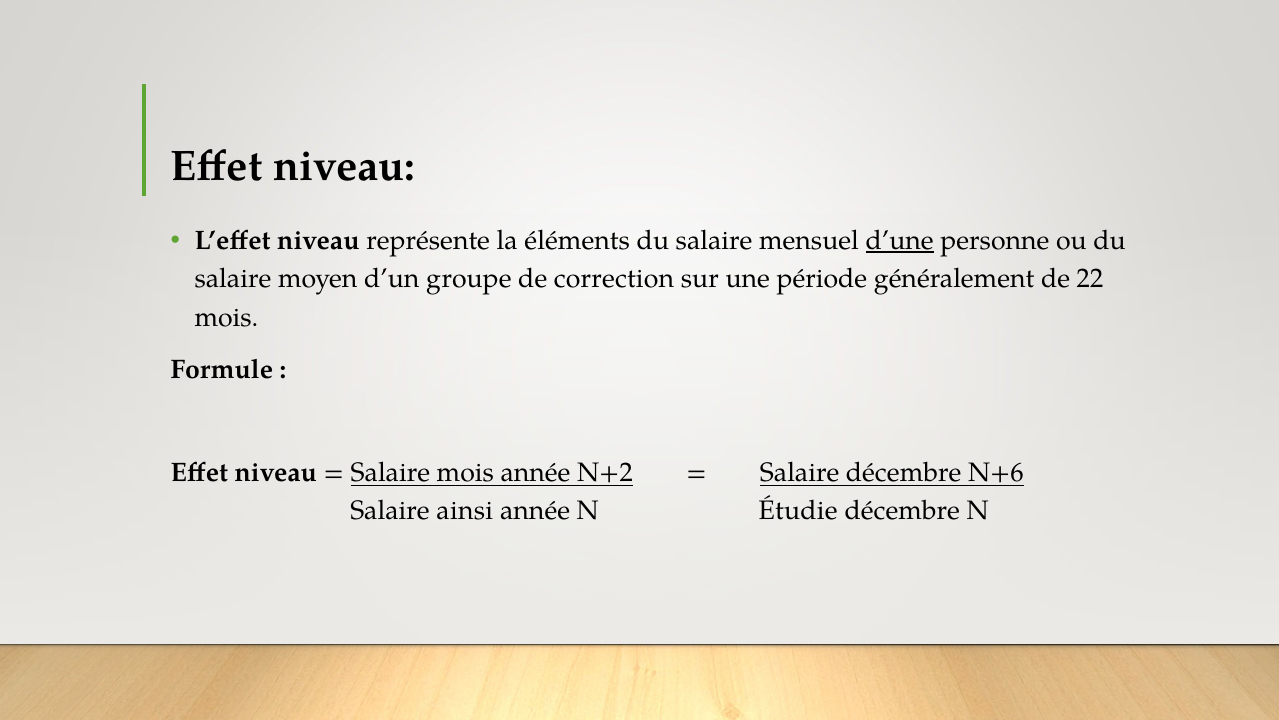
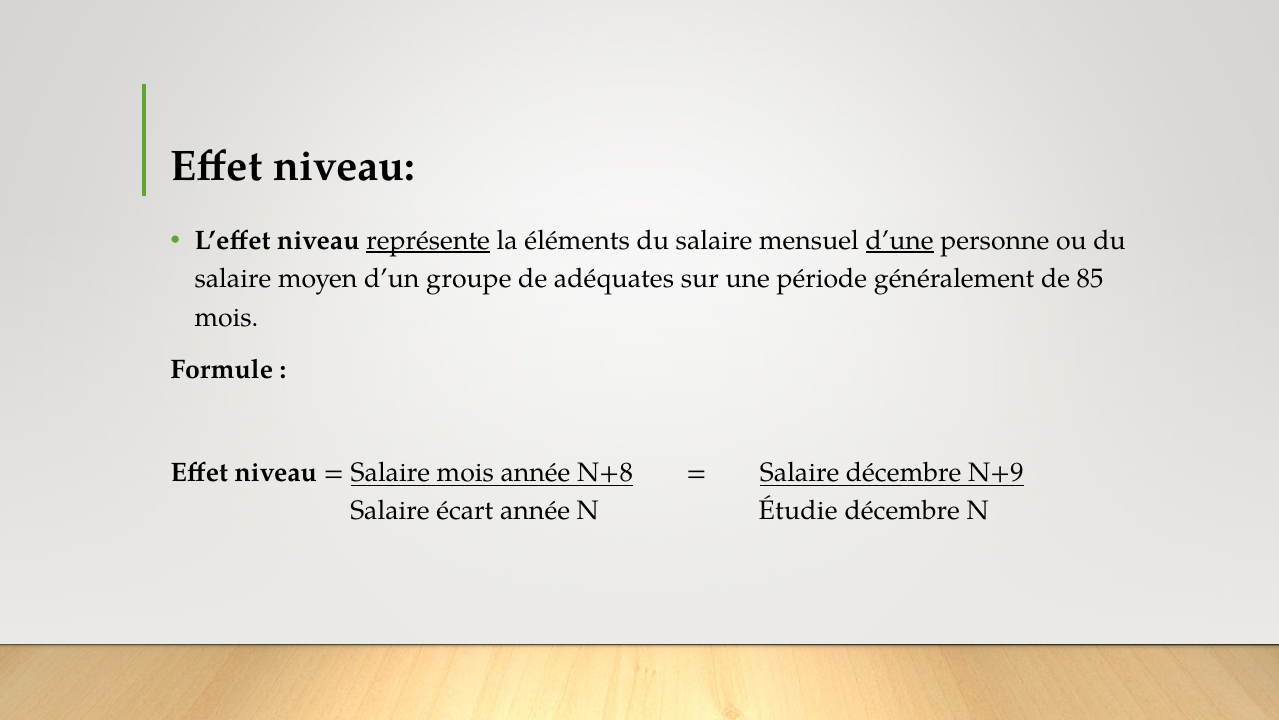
représente underline: none -> present (428, 241)
correction: correction -> adéquates (614, 279)
22: 22 -> 85 (1090, 279)
N+2: N+2 -> N+8 (605, 472)
N+6: N+6 -> N+9 (996, 472)
ainsi: ainsi -> écart (465, 511)
